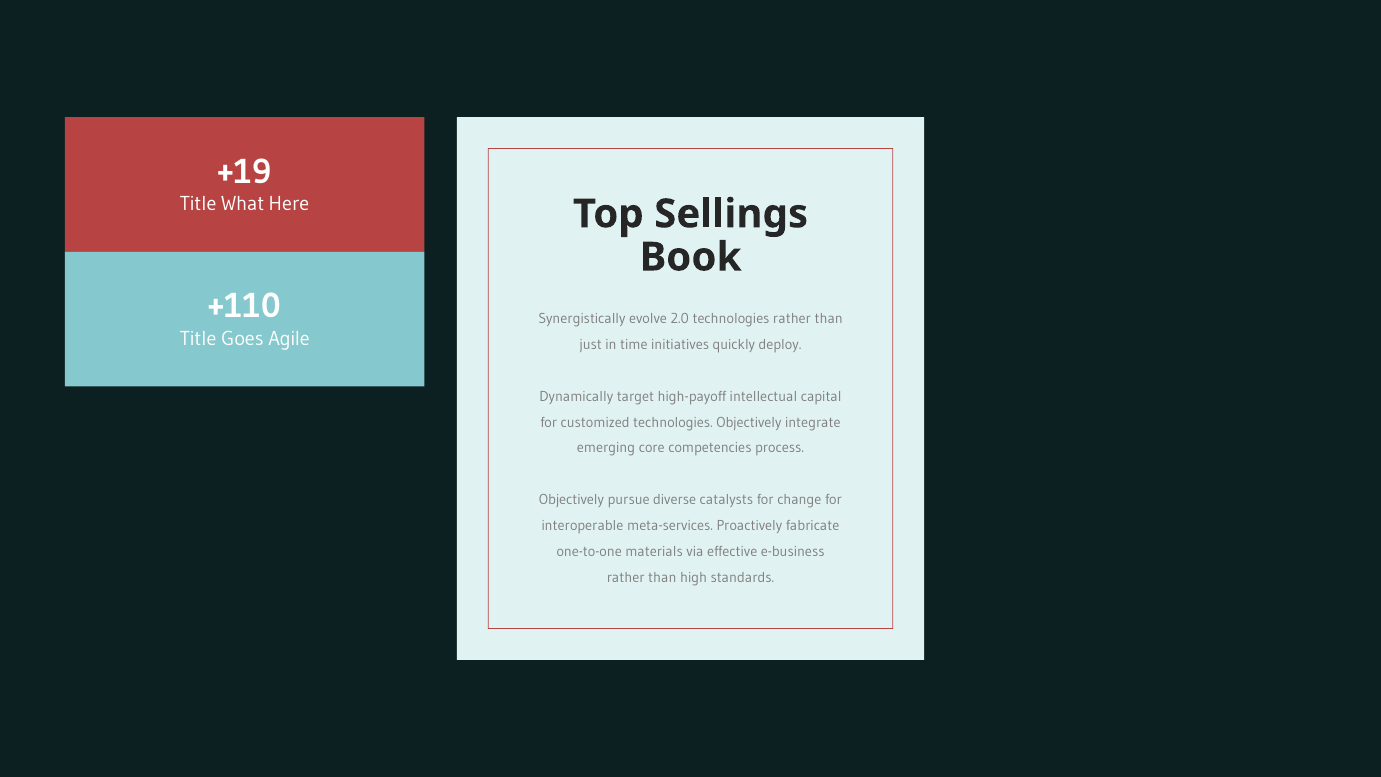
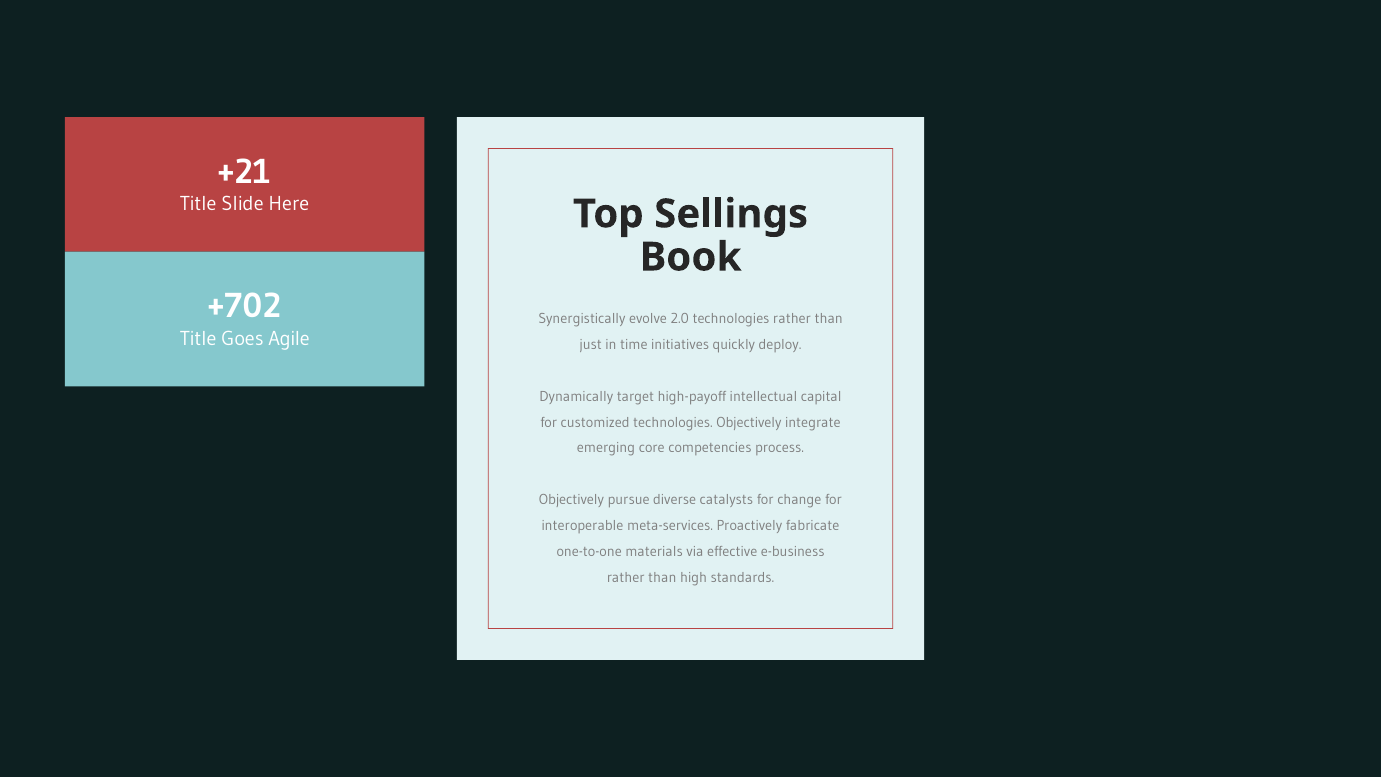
+19: +19 -> +21 (244, 172)
What: What -> Slide (243, 204)
+110: +110 -> +702 (244, 306)
